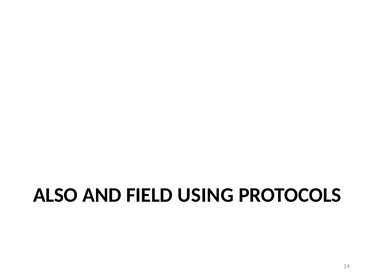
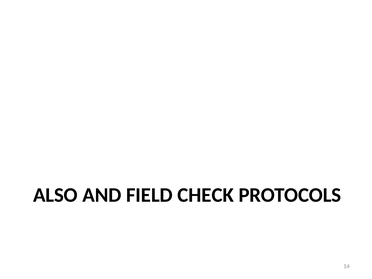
USING: USING -> CHECK (206, 195)
